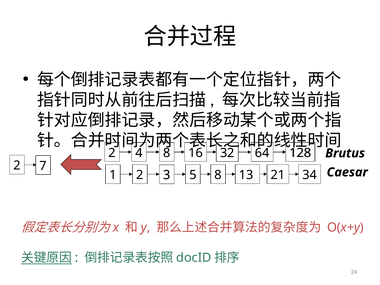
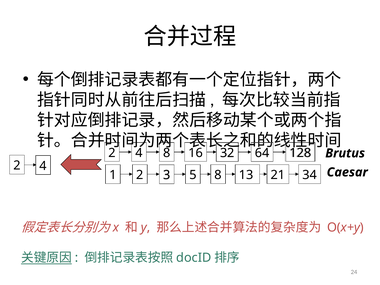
7: 7 -> 4 (43, 166)
